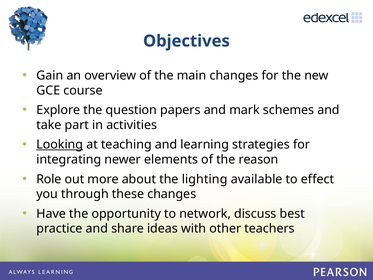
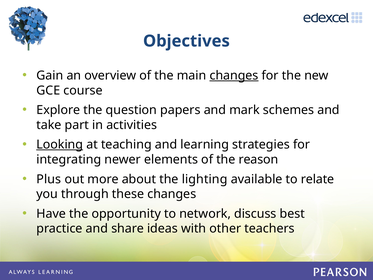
changes underline: none -> present (234, 75)
Role: Role -> Plus (49, 179)
effect: effect -> relate (318, 179)
